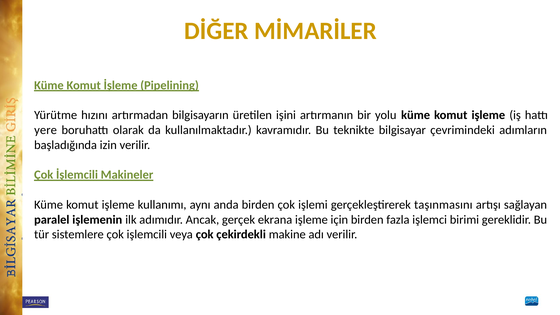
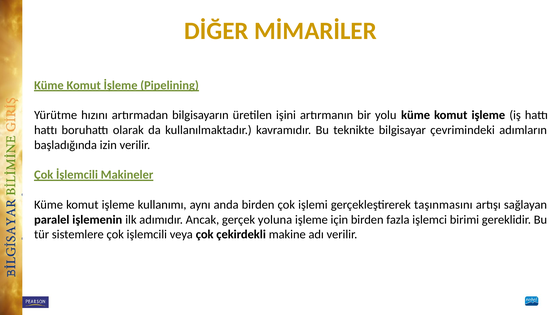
yere: yere -> hattı (46, 130)
ekrana: ekrana -> yoluna (275, 220)
